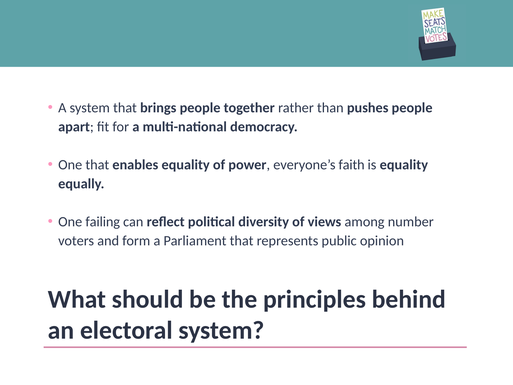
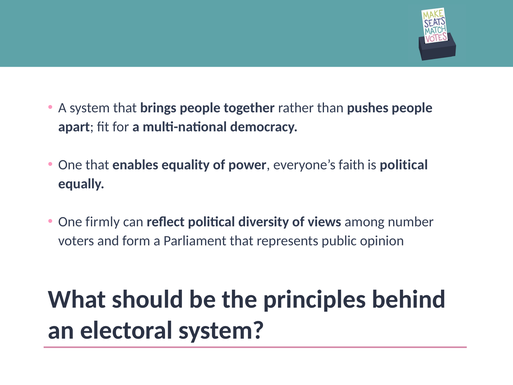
is equality: equality -> political (404, 165)
failing: failing -> firmly (103, 222)
